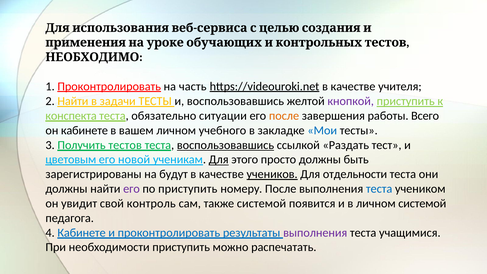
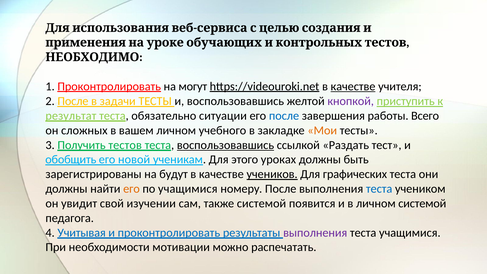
часть: часть -> могут (193, 86)
качестве underline: none -> present (353, 86)
2 Найти: Найти -> После (73, 101)
конспекта: конспекта -> результат (71, 116)
после colour: orange -> blue (284, 116)
он кабинете: кабинете -> сложных (84, 130)
Мои colour: blue -> orange (322, 130)
цветовым: цветовым -> обобщить (71, 160)
Для underline: present -> none (219, 160)
просто: просто -> уроках (278, 160)
отдельности: отдельности -> графических (355, 174)
его colour: purple -> orange (132, 189)
по приступить: приступить -> учащимися (188, 189)
контроль: контроль -> изучении (151, 203)
4 Кабинете: Кабинете -> Учитывая (82, 233)
необходимости приступить: приступить -> мотивации (181, 247)
